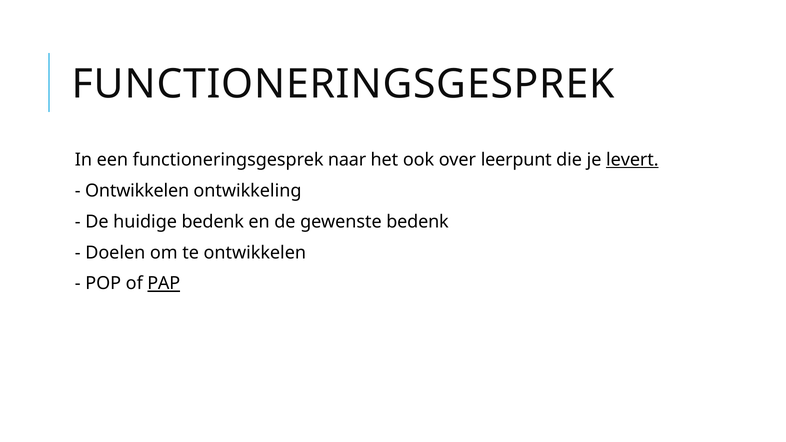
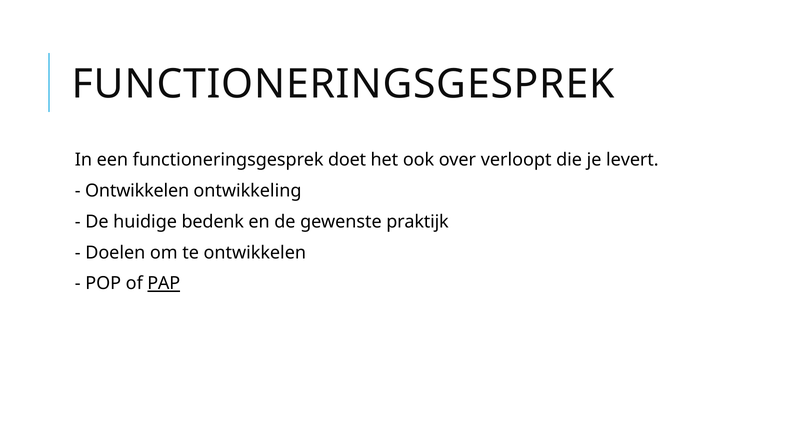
naar: naar -> doet (347, 160)
leerpunt: leerpunt -> verloopt (516, 160)
levert underline: present -> none (632, 160)
gewenste bedenk: bedenk -> praktijk (418, 222)
